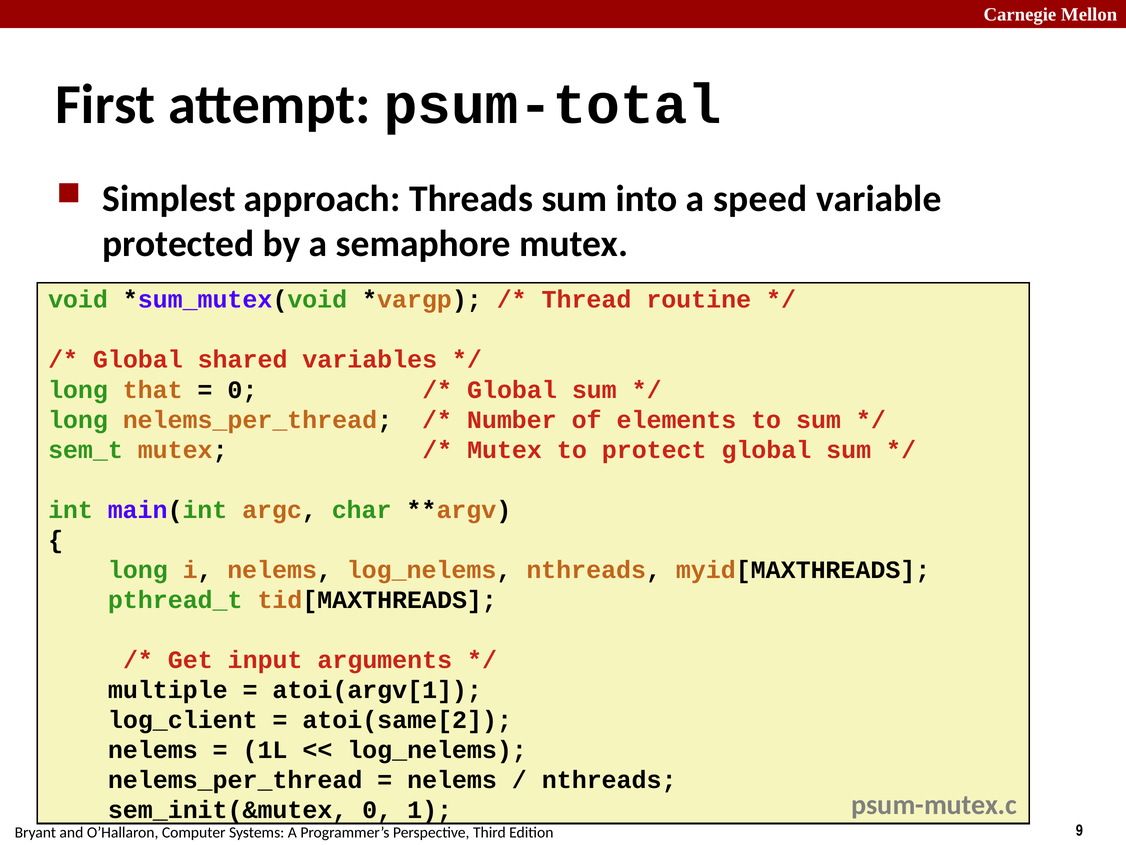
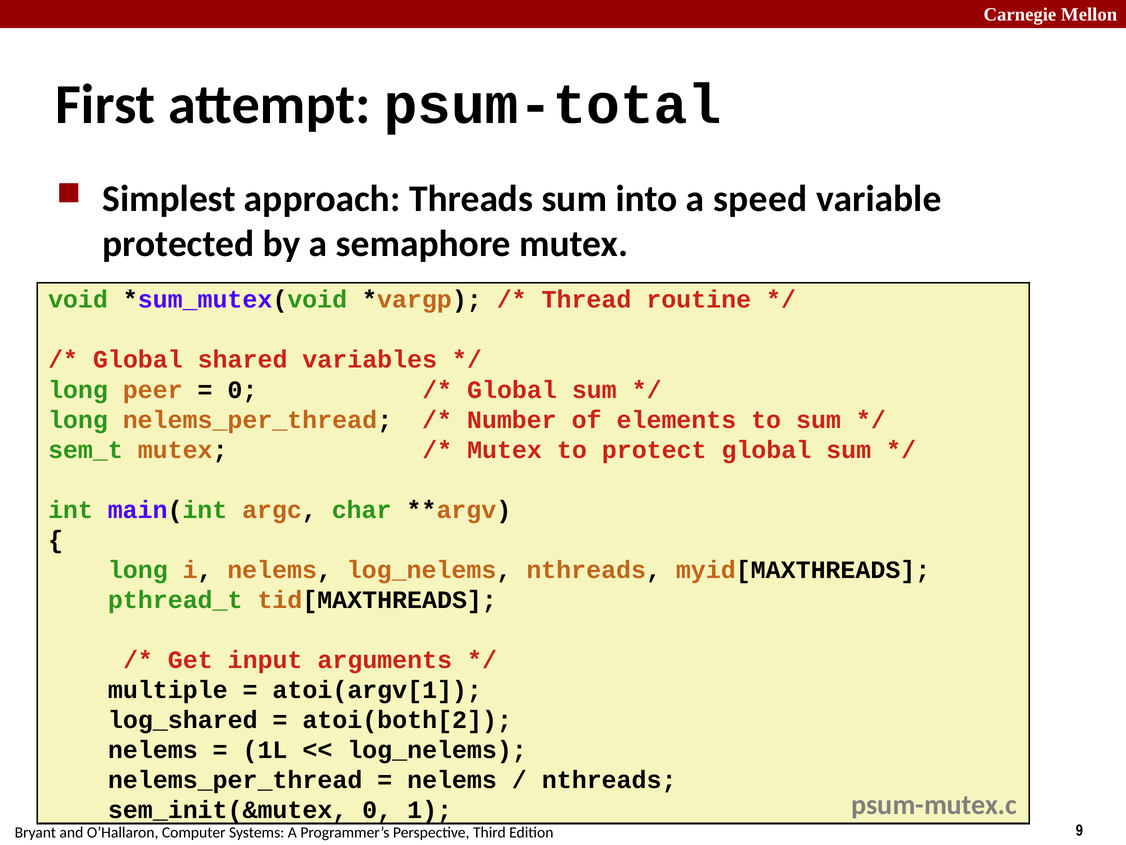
that: that -> peer (153, 390)
log_client: log_client -> log_shared (183, 720)
atoi(same[2: atoi(same[2 -> atoi(both[2 (407, 720)
